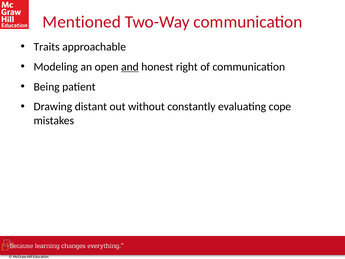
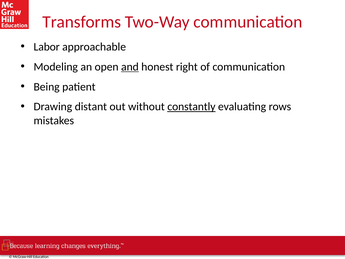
Mentioned: Mentioned -> Transforms (82, 22)
Traits: Traits -> Labor (47, 47)
constantly underline: none -> present (191, 107)
cope: cope -> rows (280, 107)
